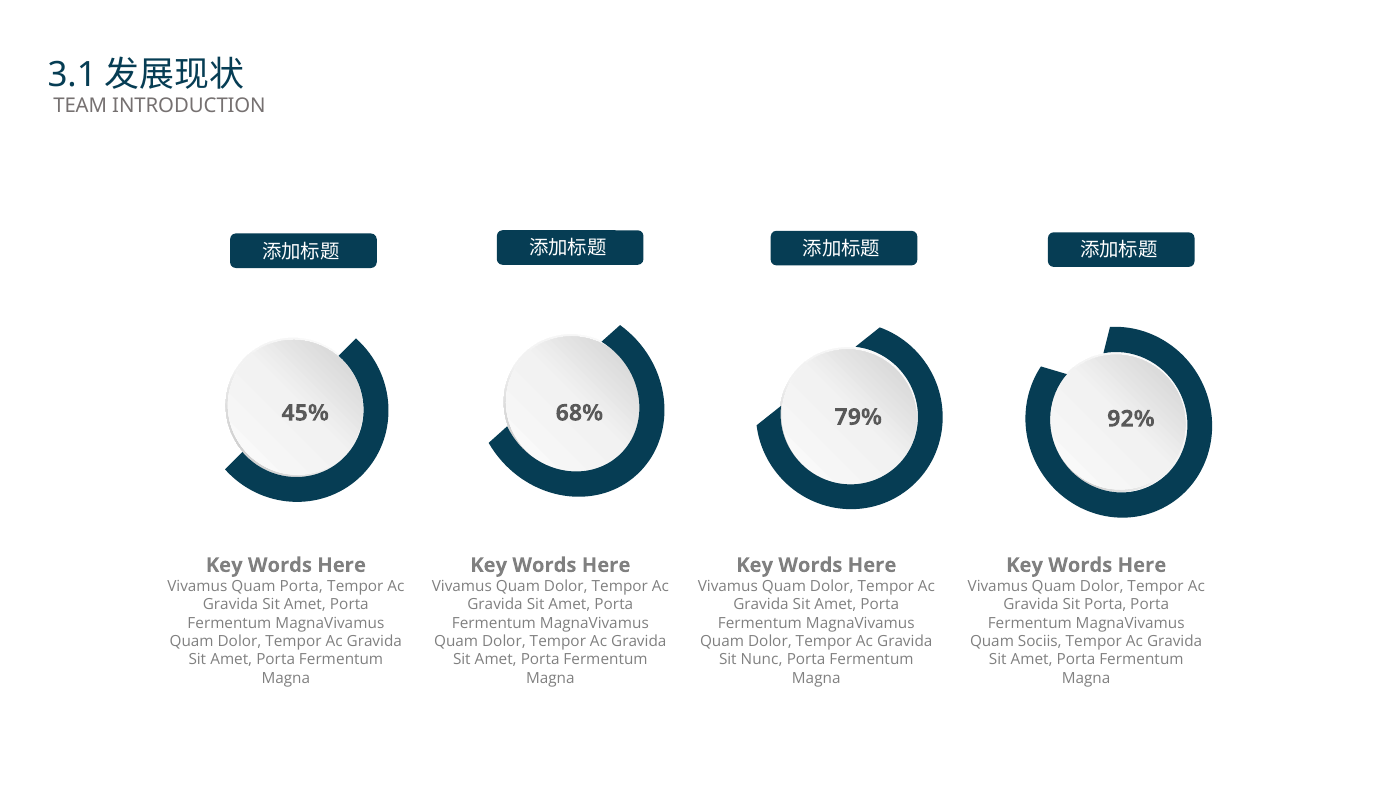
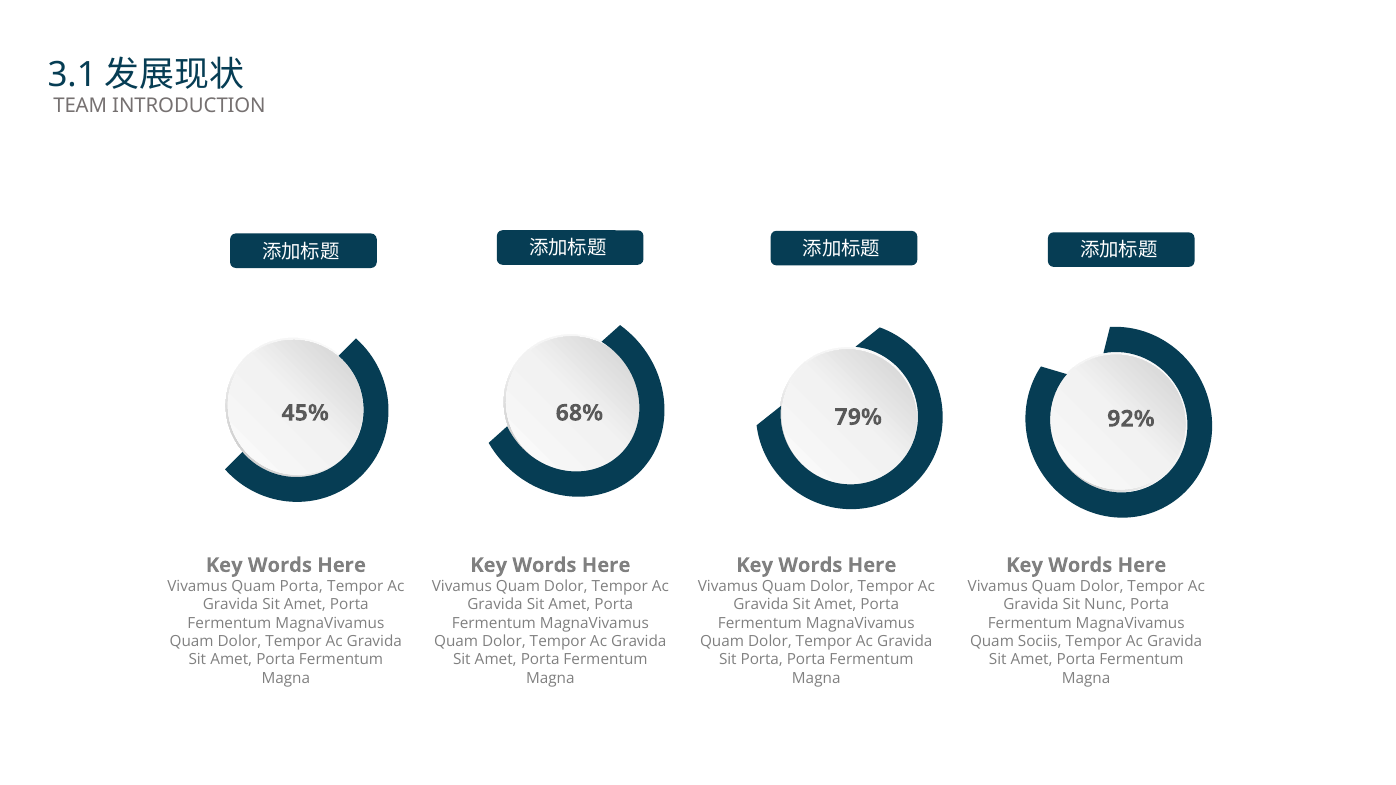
Sit Porta: Porta -> Nunc (1105, 605)
Sit Nunc: Nunc -> Porta (762, 660)
